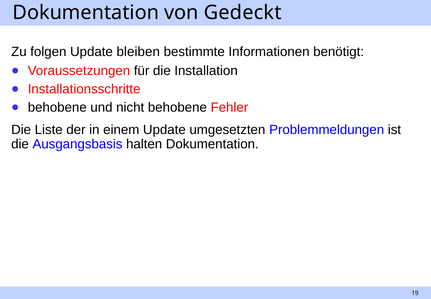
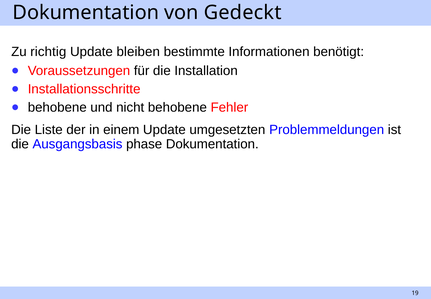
folgen: folgen -> richtig (48, 52)
halten: halten -> phase (144, 144)
